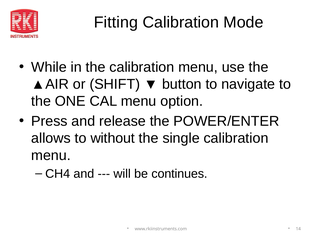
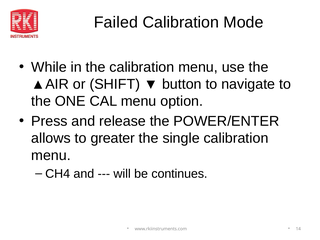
Fitting: Fitting -> Failed (116, 22)
without: without -> greater (113, 138)
